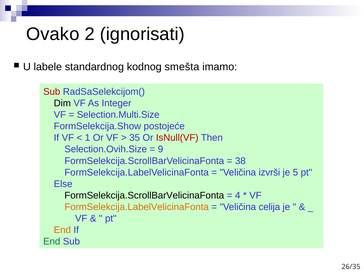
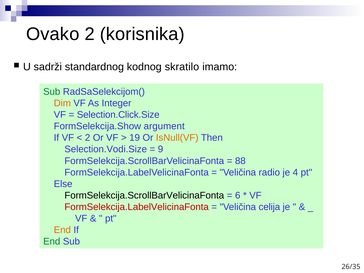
ignorisati: ignorisati -> korisnika (142, 34)
labele: labele -> sadrži (48, 67)
smešta: smešta -> skratilo (182, 67)
Sub colour: red -> green (52, 92)
Dim colour: black -> orange (62, 103)
Selection.Multi.Size: Selection.Multi.Size -> Selection.Click.Size (118, 115)
postojeće: postojeće -> argument (164, 126)
1: 1 -> 2 (88, 138)
35: 35 -> 19 (135, 138)
IsNull(VF colour: red -> orange (177, 138)
Selection.Ovih.Size: Selection.Ovih.Size -> Selection.Vodi.Size (106, 149)
38: 38 -> 88 (240, 161)
izvrši: izvrši -> radio (269, 172)
5: 5 -> 4 (295, 172)
4: 4 -> 6 (238, 195)
FormSelekcija.LabelVelicinaFonta colour: orange -> red (137, 207)
